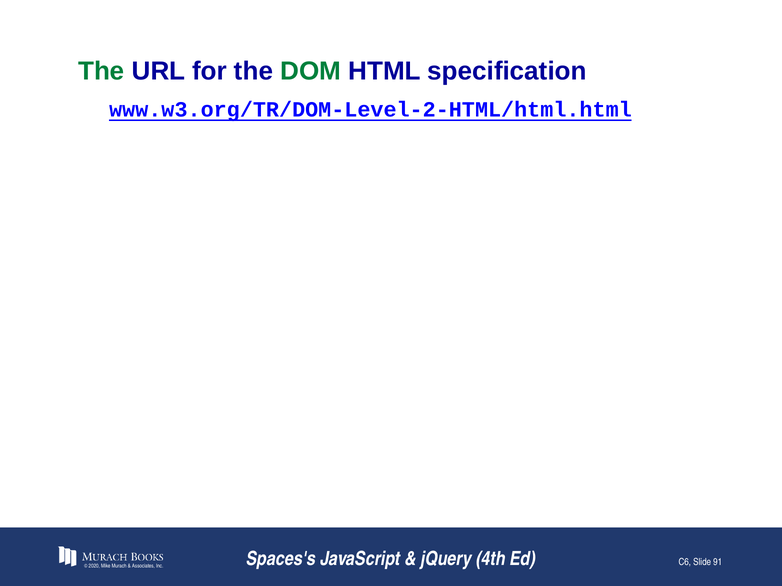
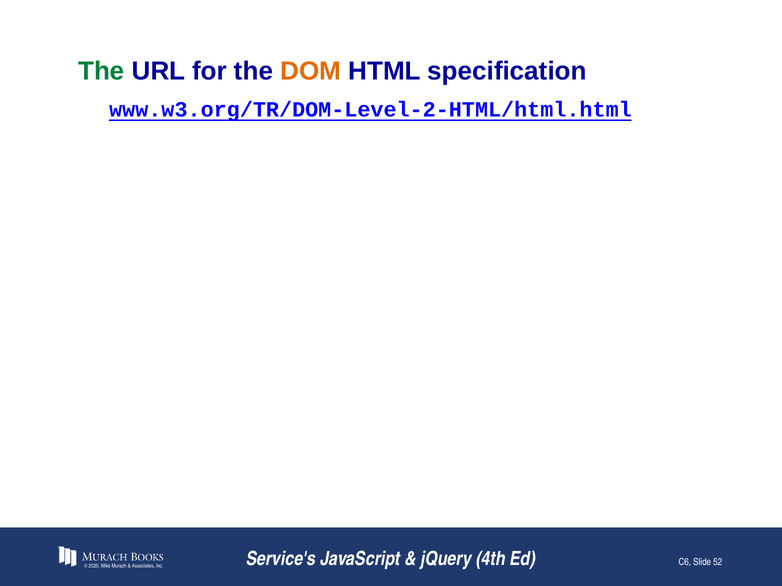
DOM colour: green -> orange (311, 71)
Spaces's: Spaces's -> Service's (281, 559)
91: 91 -> 52 (718, 563)
